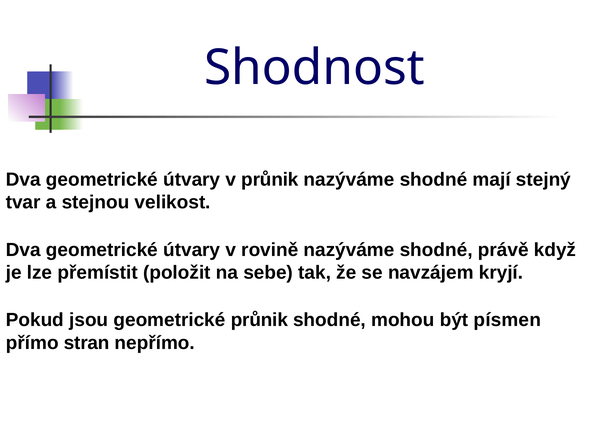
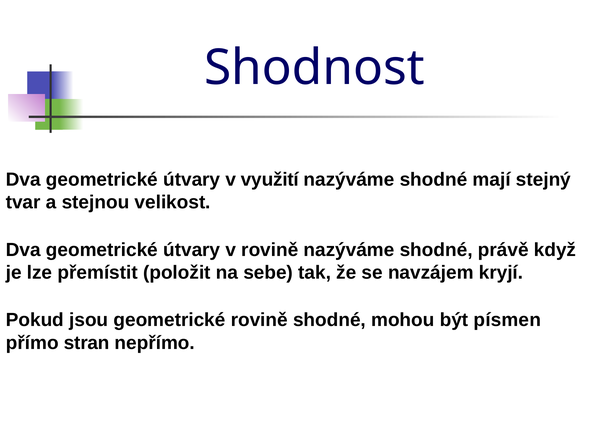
v průnik: průnik -> využití (270, 180)
geometrické průnik: průnik -> rovině (259, 320)
